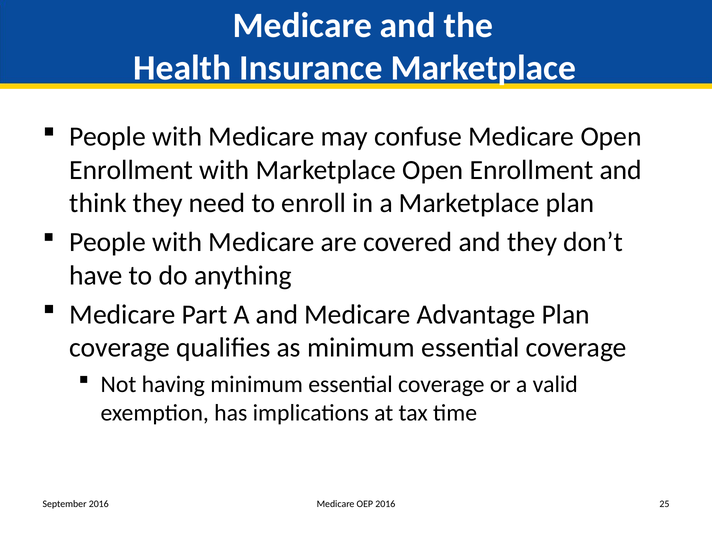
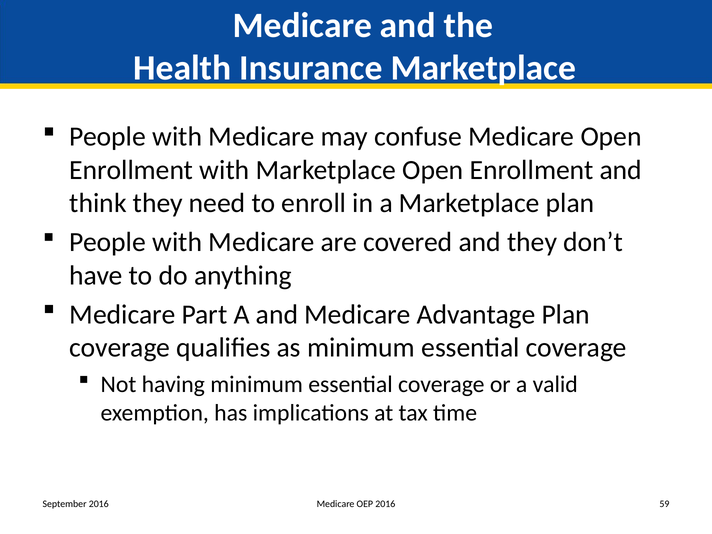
25: 25 -> 59 (664, 504)
